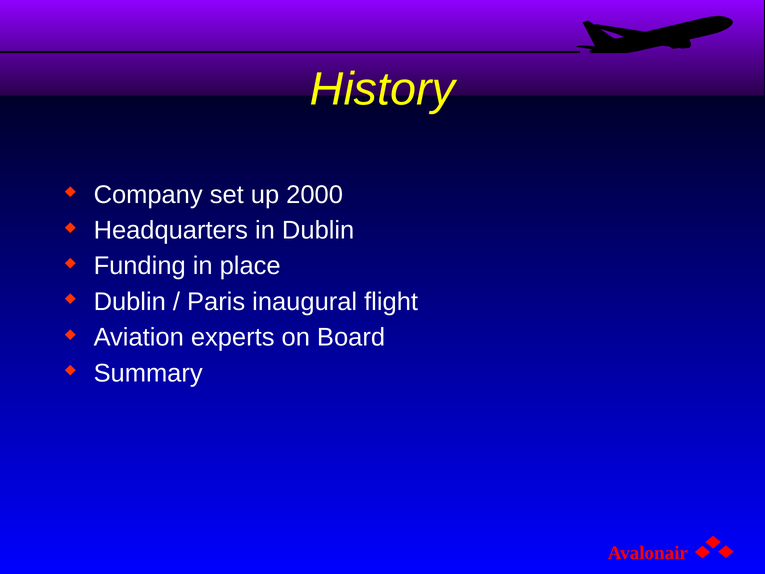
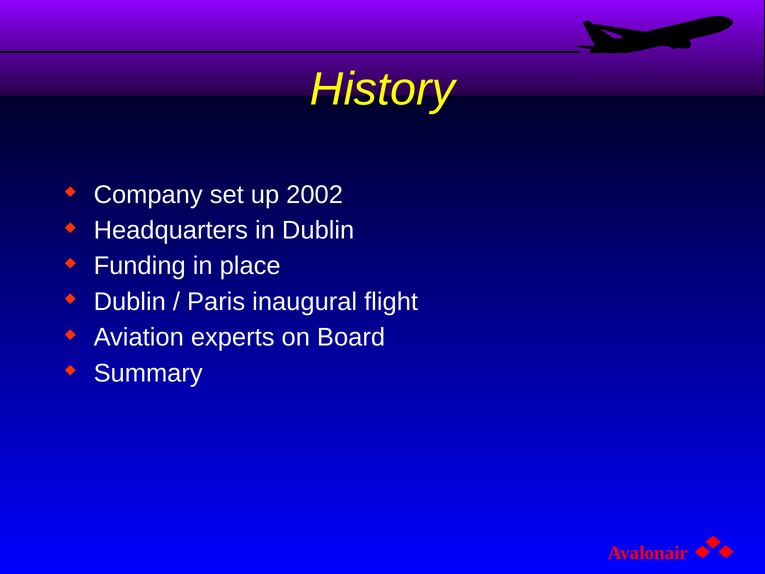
2000: 2000 -> 2002 (315, 195)
